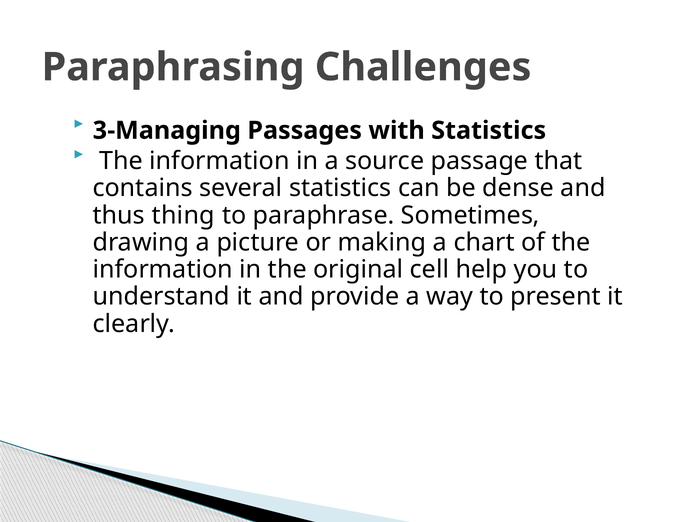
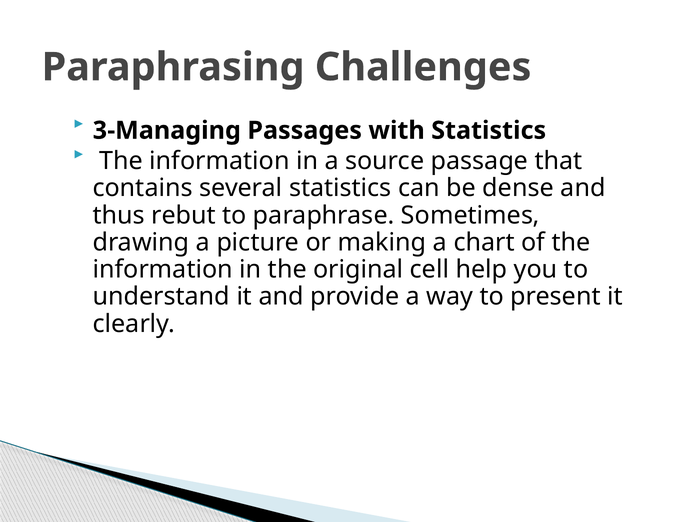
thing: thing -> rebut (183, 215)
